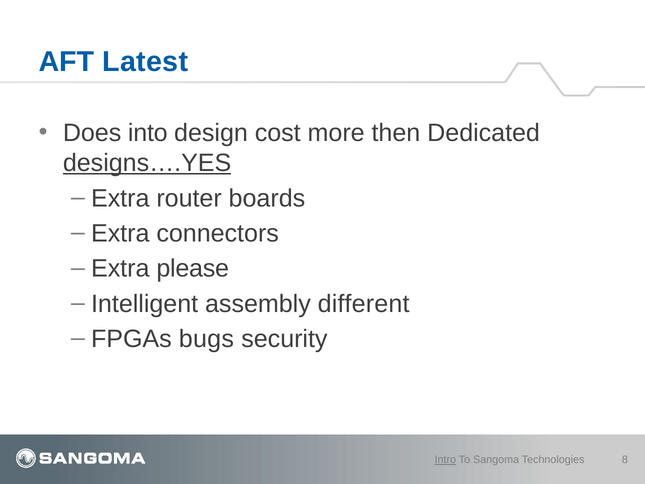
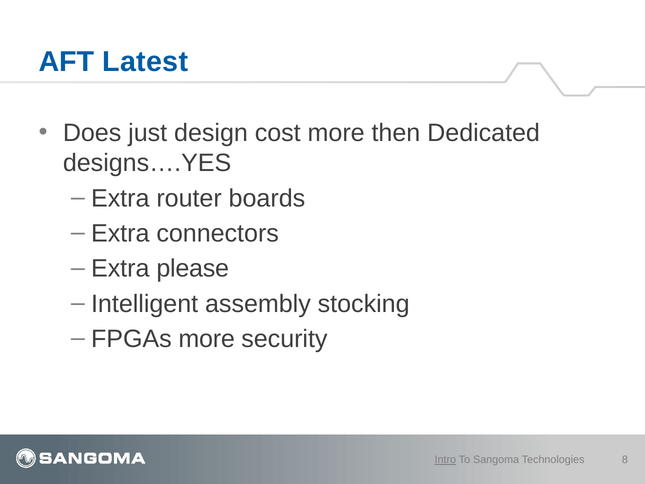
into: into -> just (148, 133)
designs….YES underline: present -> none (147, 163)
different: different -> stocking (364, 304)
FPGAs bugs: bugs -> more (207, 339)
